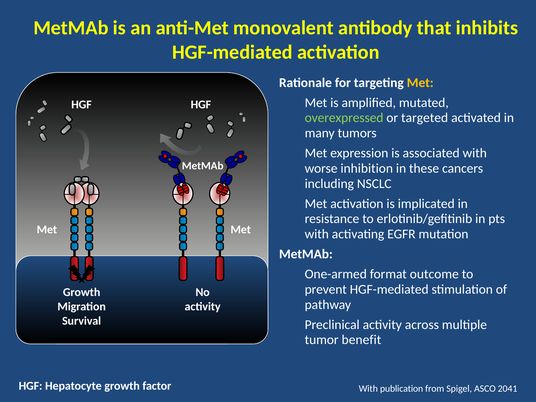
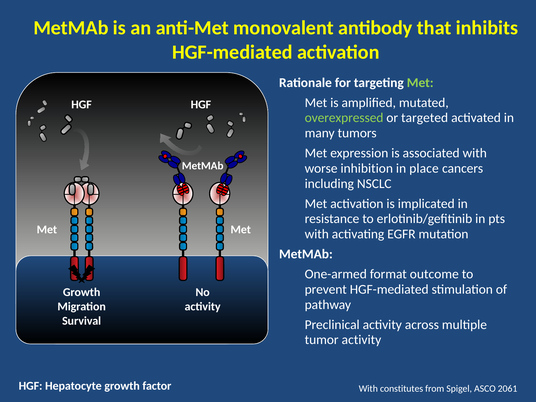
Met colour: yellow -> light green (420, 83)
these: these -> place (424, 168)
tumor benefit: benefit -> activity (361, 340)
publication: publication -> constitutes (402, 389)
2041: 2041 -> 2061 (508, 389)
